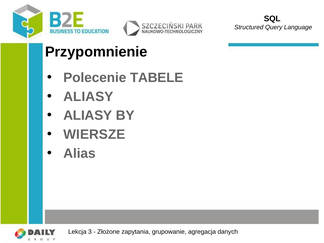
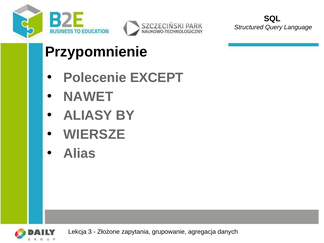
TABELE: TABELE -> EXCEPT (157, 78)
ALIASY: ALIASY -> NAWET (88, 97)
